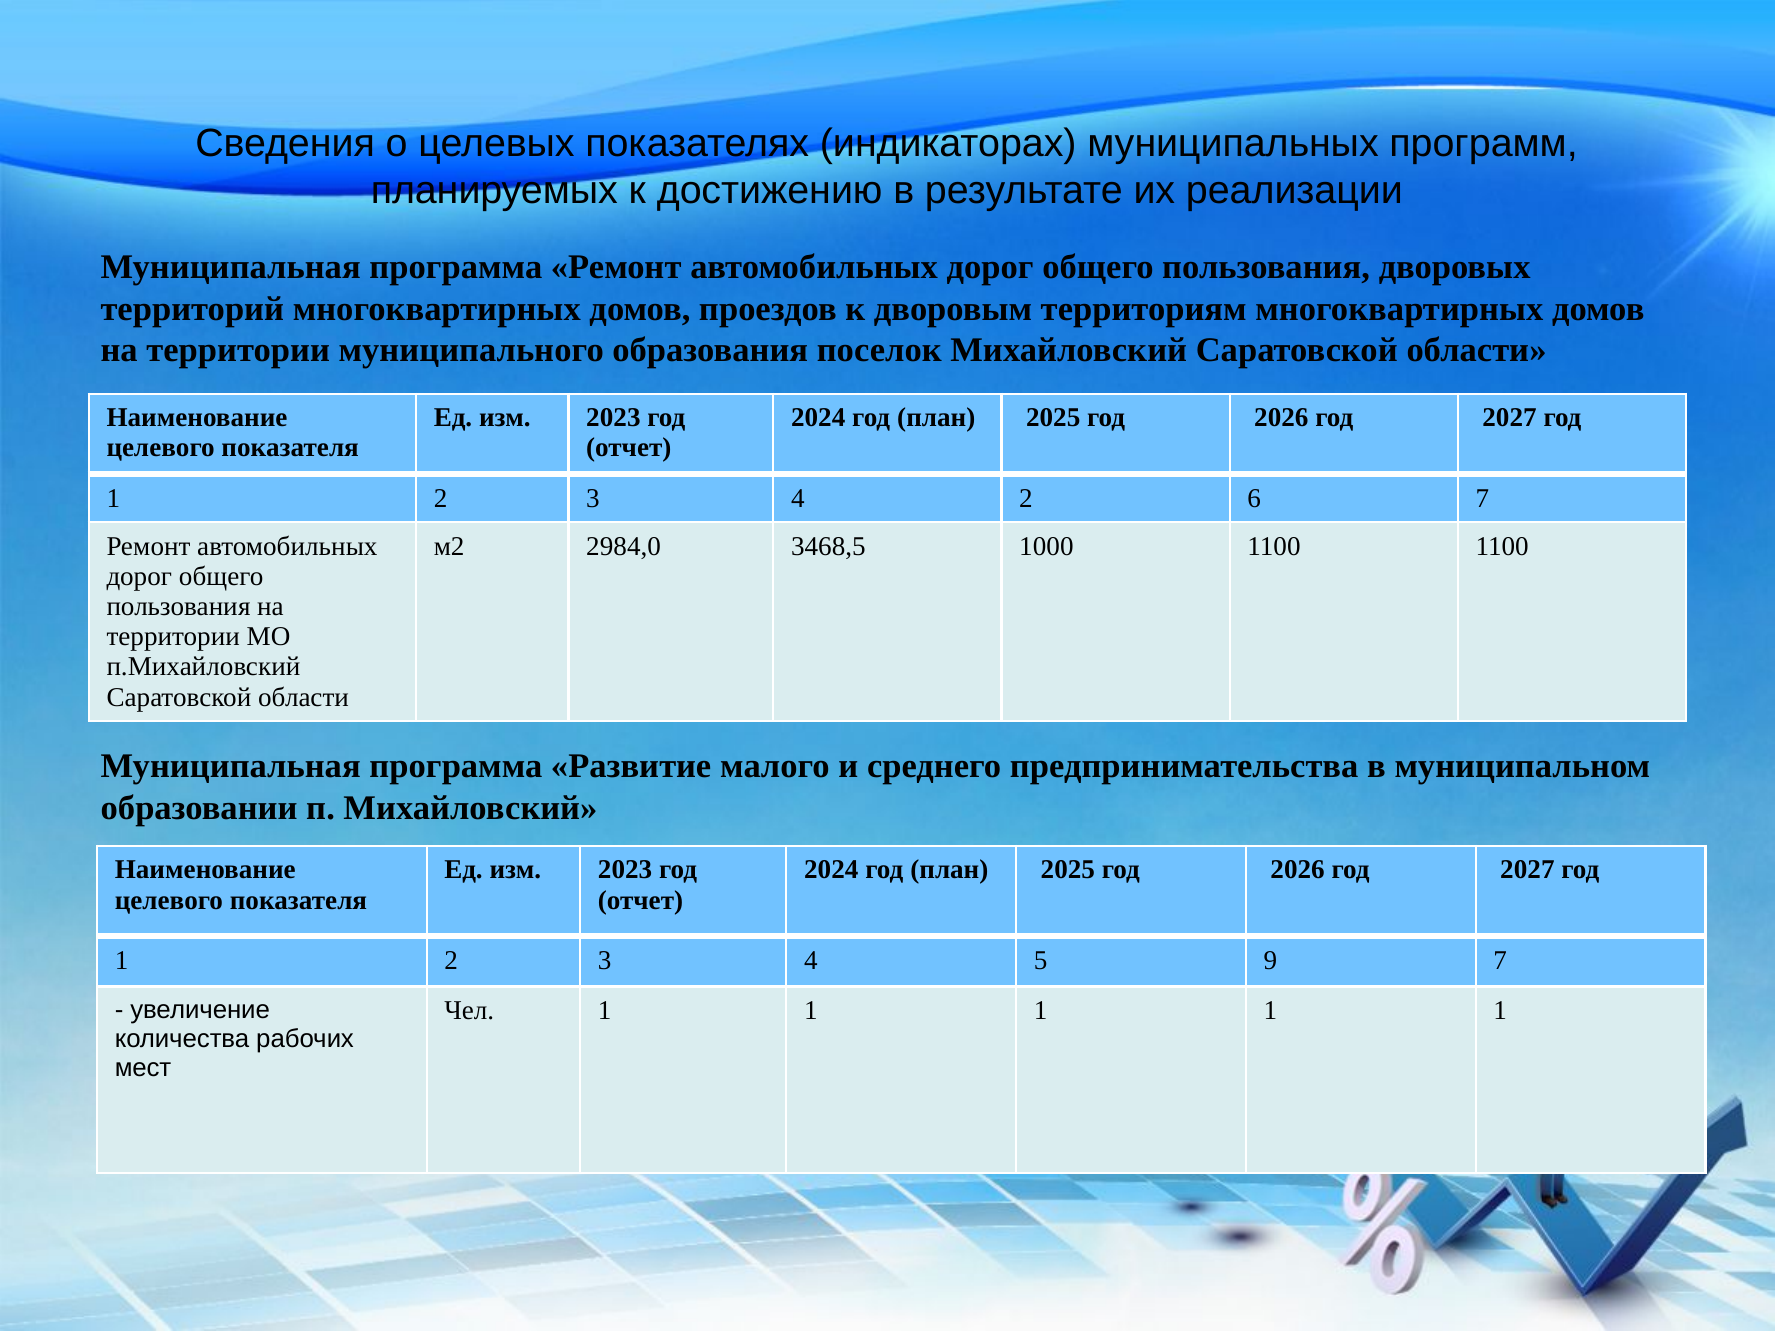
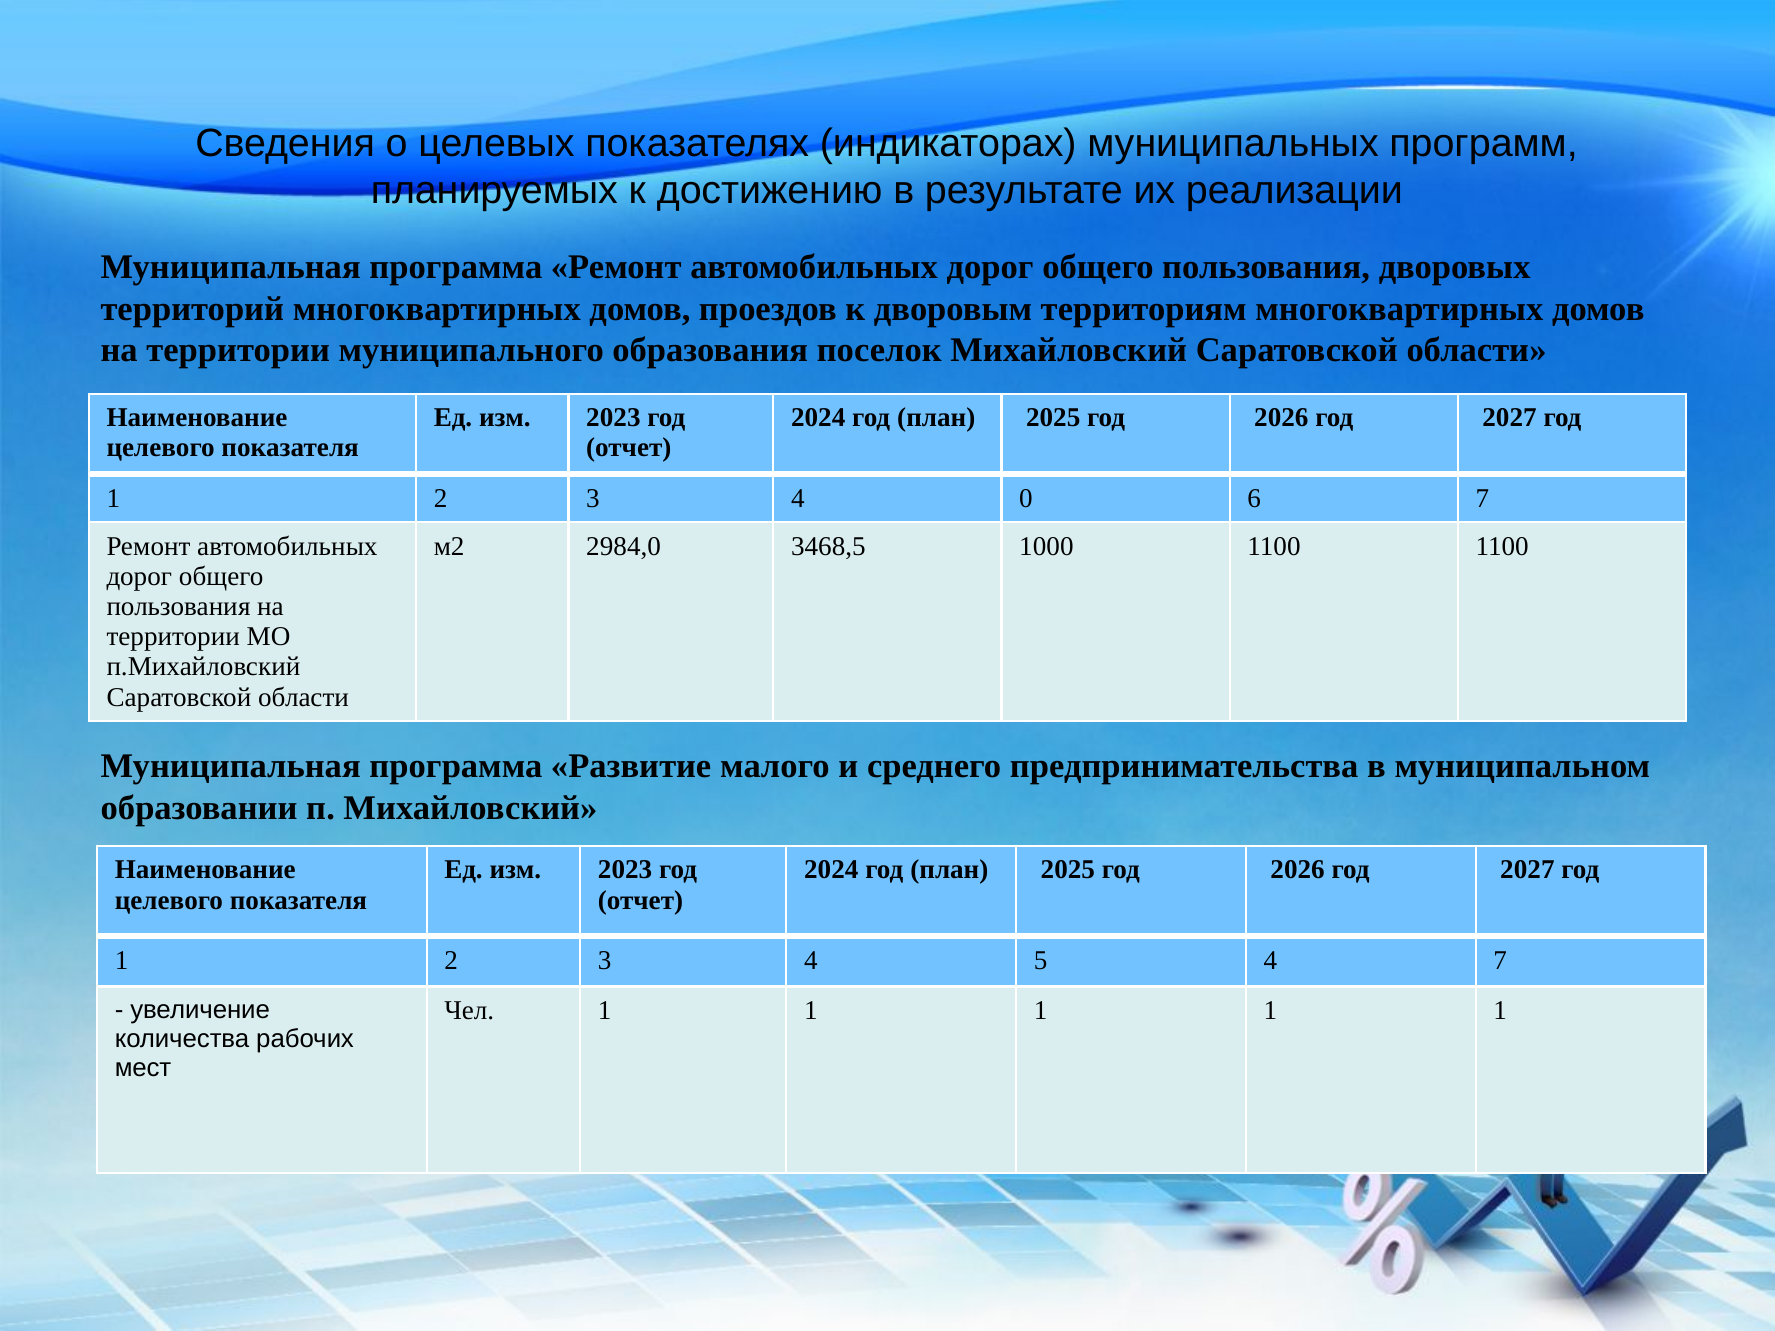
4 2: 2 -> 0 (1026, 498)
5 9: 9 -> 4 (1270, 960)
